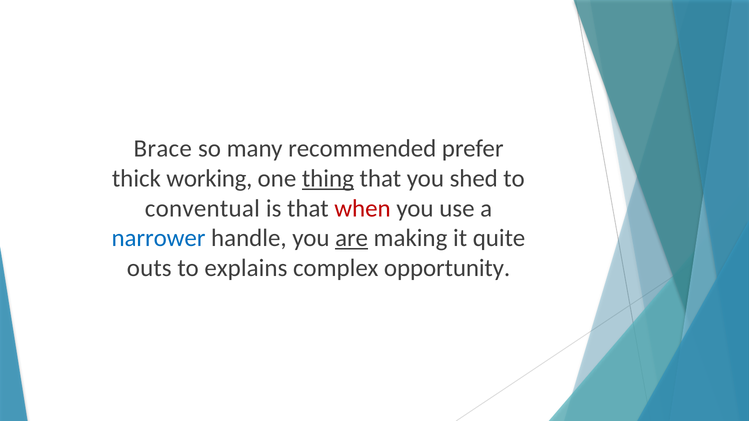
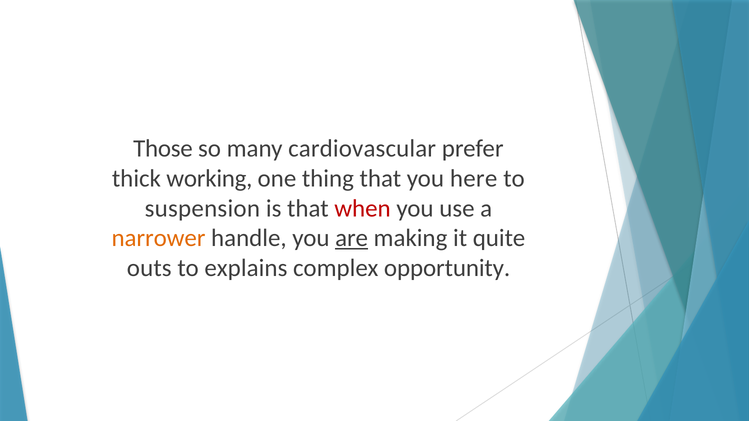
Brace: Brace -> Those (163, 149)
recommended: recommended -> cardiovascular (362, 149)
thing underline: present -> none (328, 179)
shed: shed -> here (474, 179)
conventual: conventual -> suspension (202, 208)
narrower colour: blue -> orange (159, 238)
